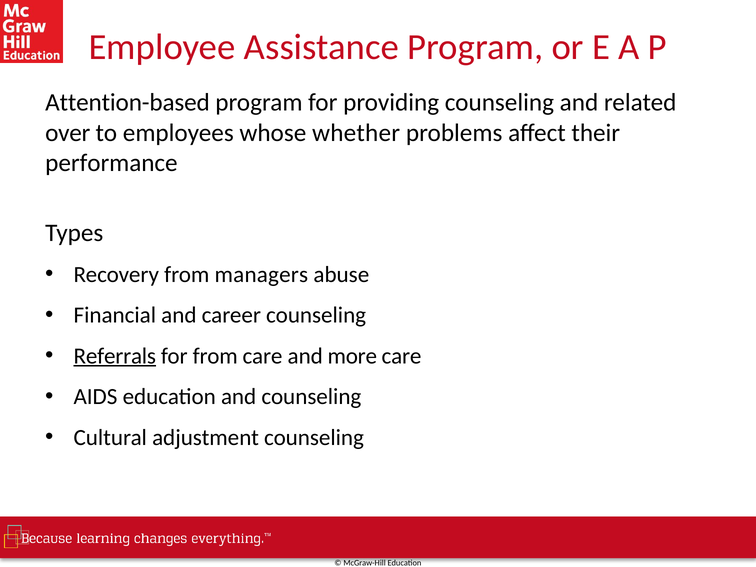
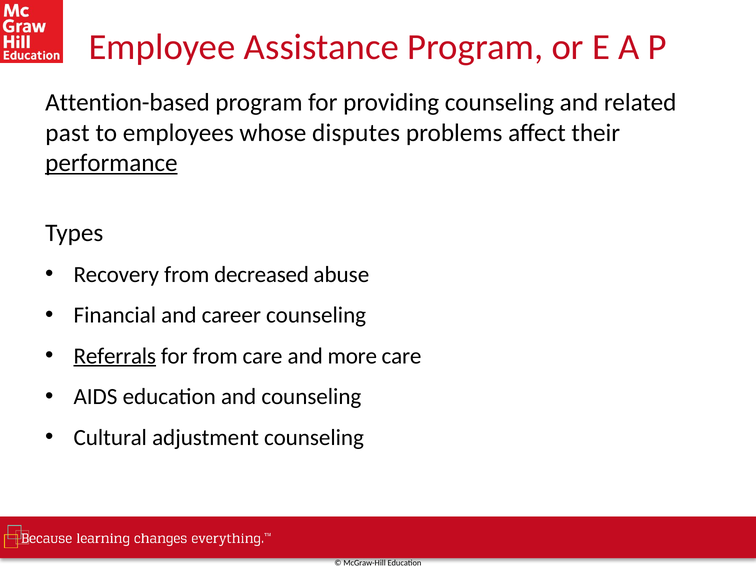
over: over -> past (67, 133)
whether: whether -> disputes (356, 133)
performance underline: none -> present (111, 163)
managers: managers -> decreased (262, 275)
